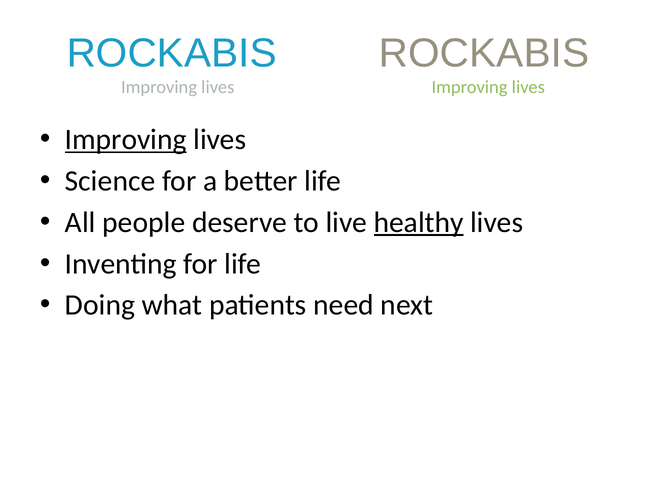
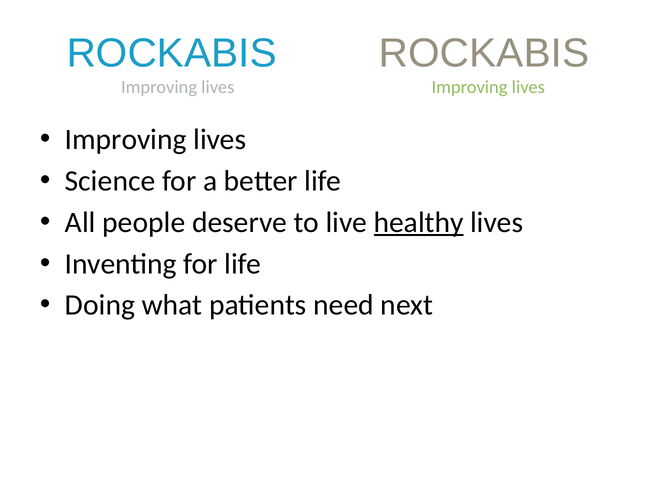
Improving underline: present -> none (126, 140)
